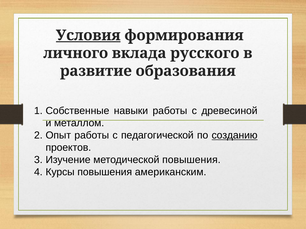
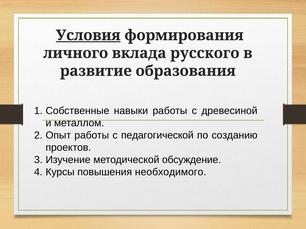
созданию underline: present -> none (235, 136)
методической повышения: повышения -> обсуждение (192, 160)
американским: американским -> необходимого (171, 172)
